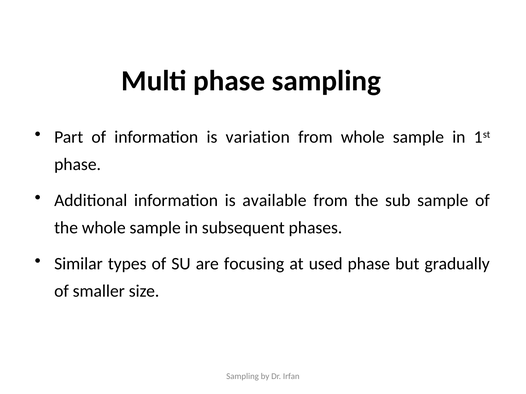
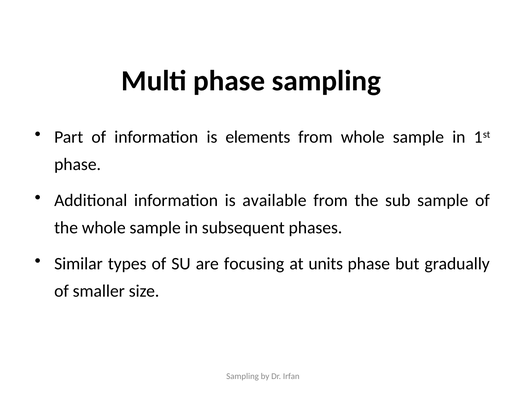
variation: variation -> elements (258, 137)
used: used -> units (326, 264)
